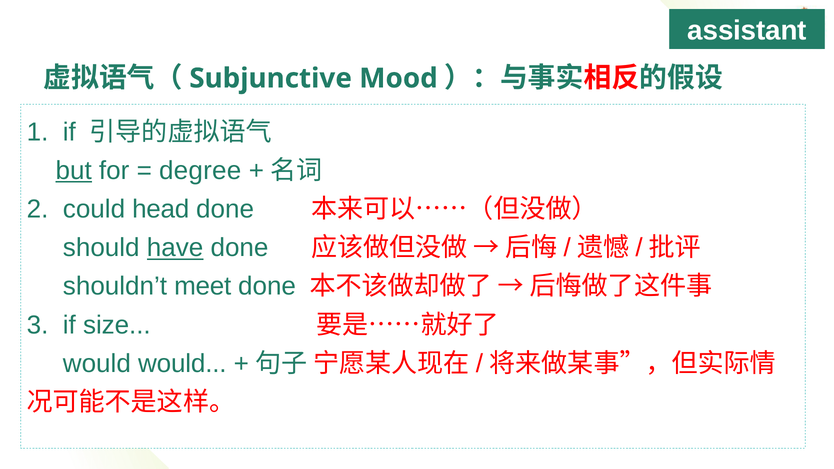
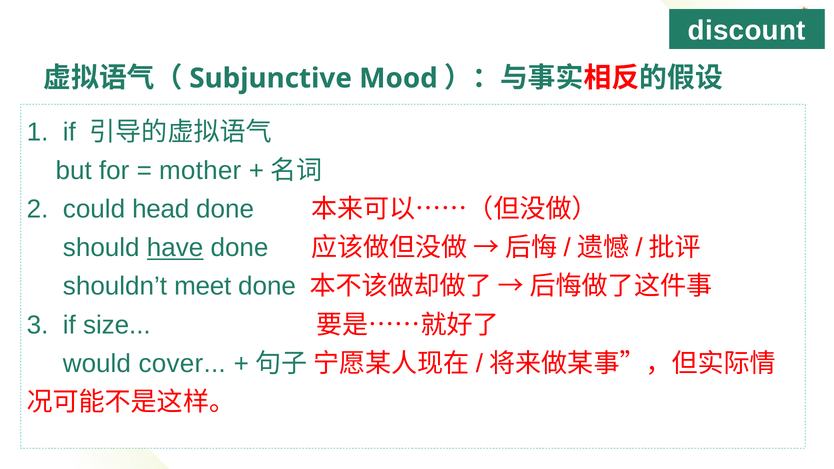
assistant: assistant -> discount (747, 31)
but underline: present -> none (74, 171)
degree: degree -> mother (200, 171)
would would: would -> cover (182, 364)
